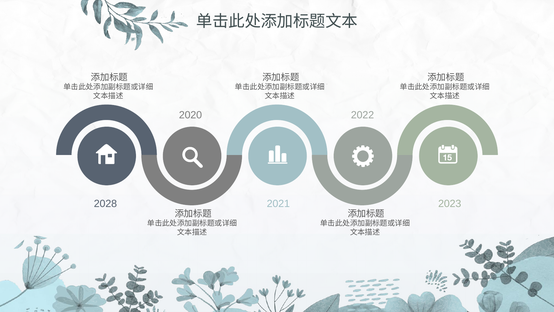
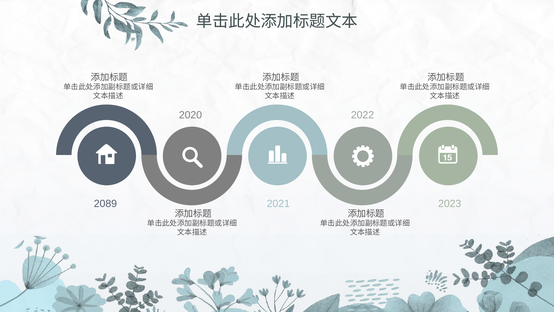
2028: 2028 -> 2089 (105, 204)
